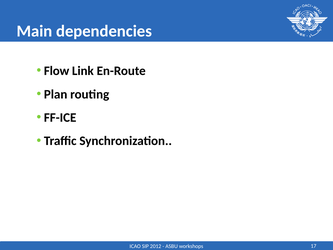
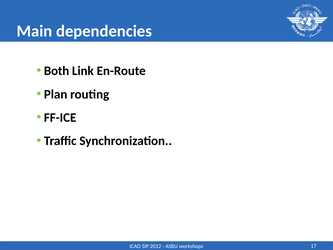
Flow: Flow -> Both (57, 71)
